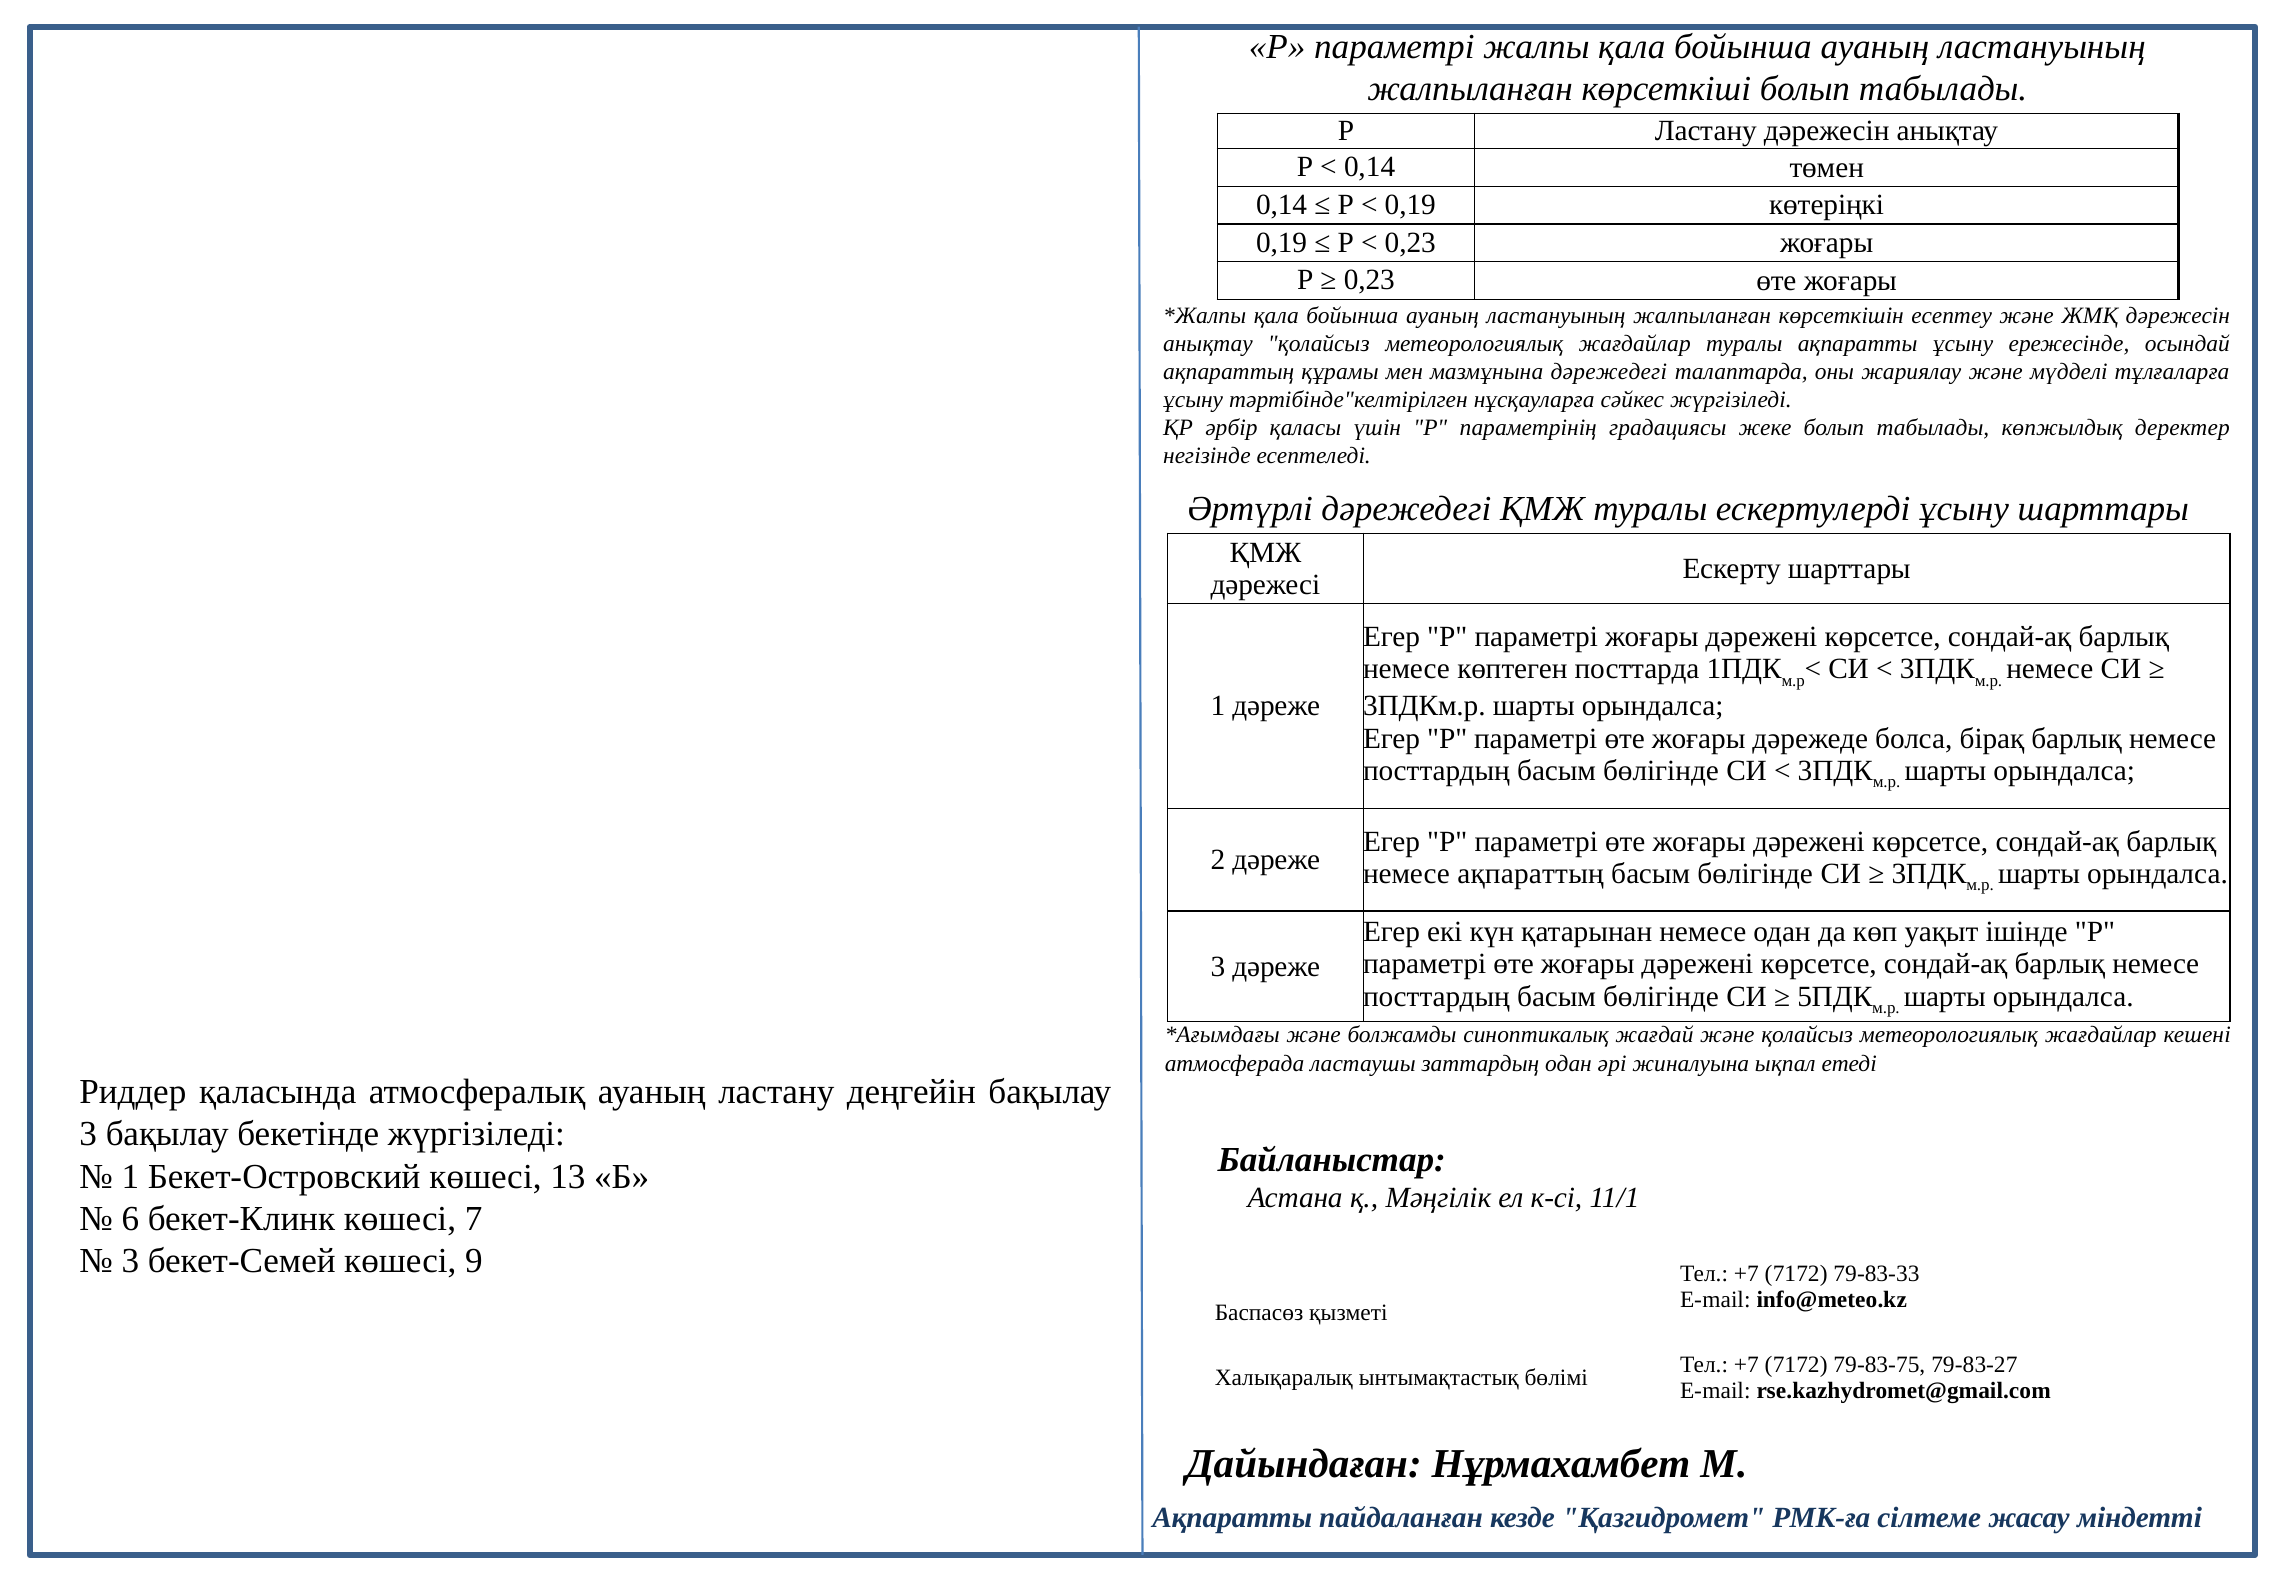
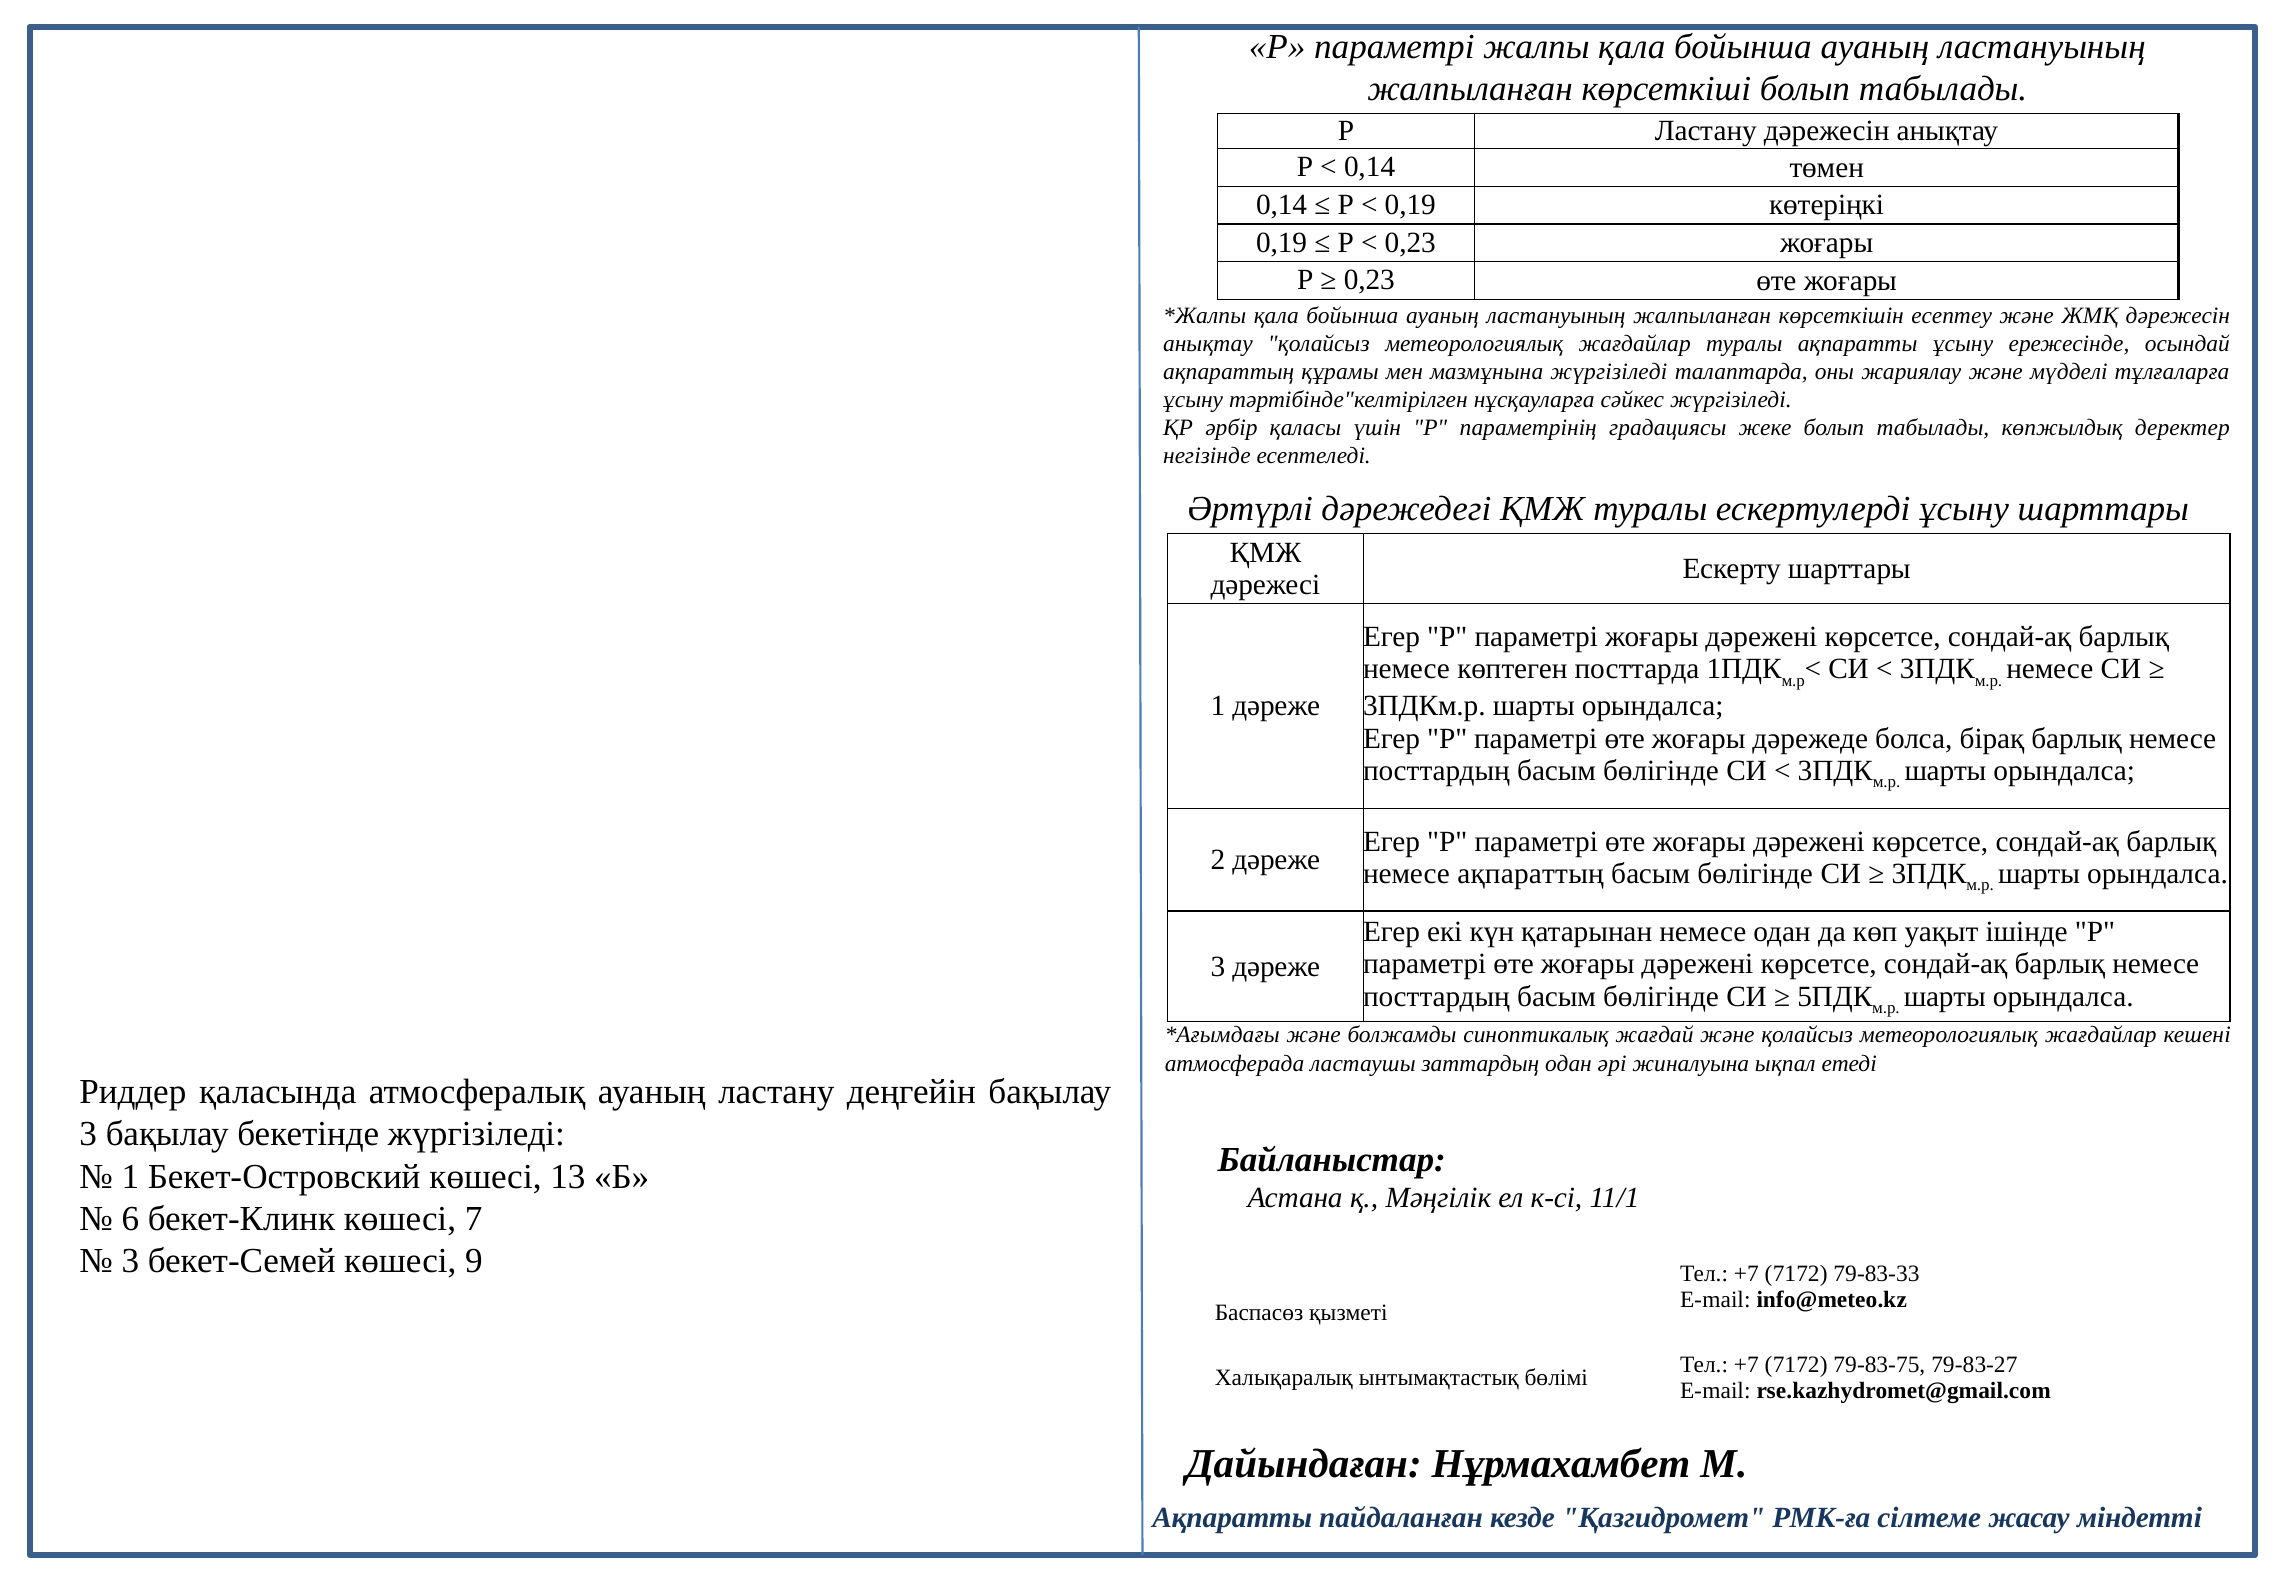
мазмұнына дәрежедегі: дәрежедегі -> жүргізіледі (1609, 372)
